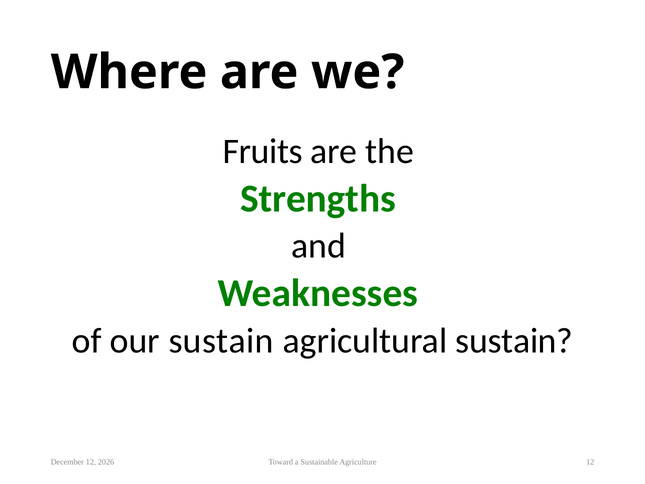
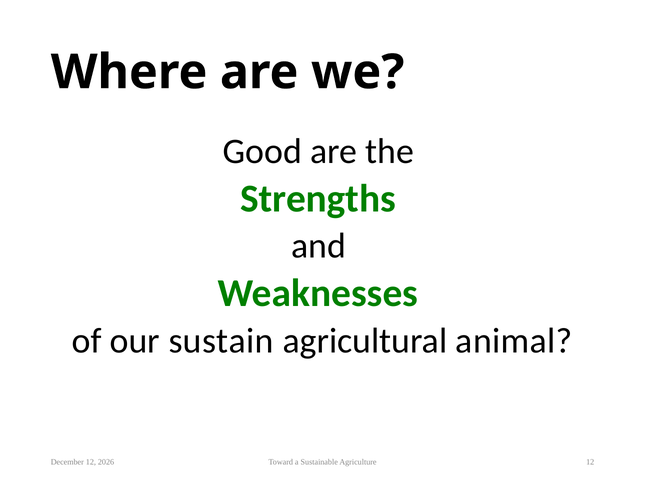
Fruits: Fruits -> Good (262, 151)
agricultural sustain: sustain -> animal (514, 341)
